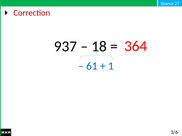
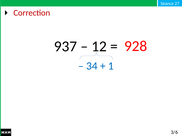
18: 18 -> 12 (99, 47)
364: 364 -> 928 (136, 46)
61: 61 -> 34 (92, 66)
